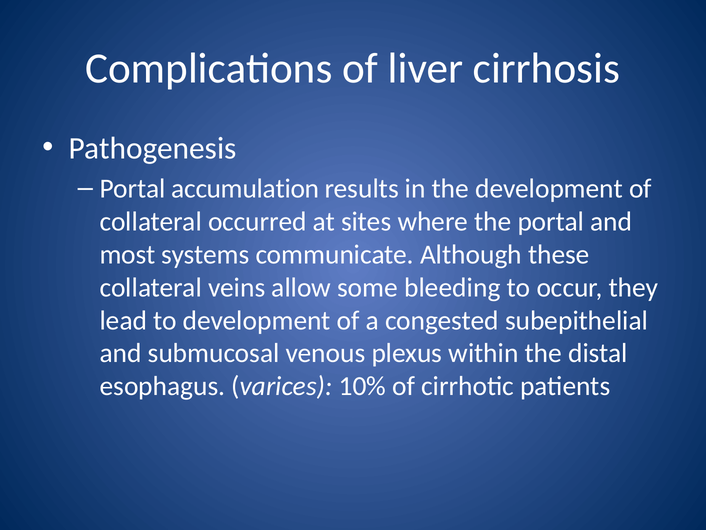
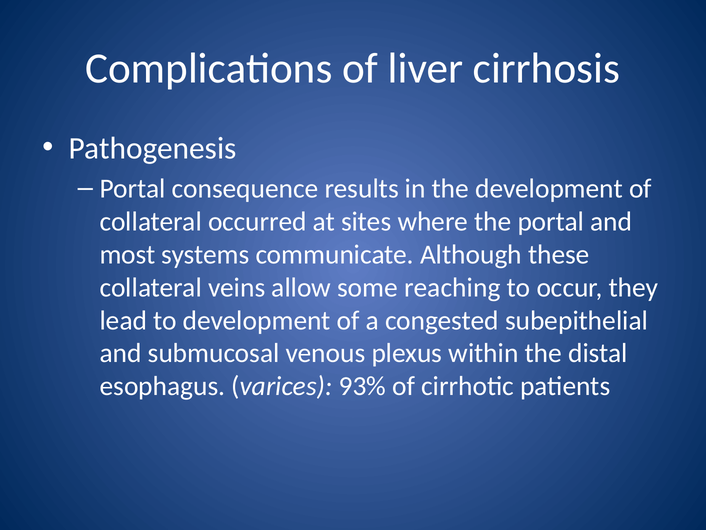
accumulation: accumulation -> consequence (245, 189)
bleeding: bleeding -> reaching (452, 287)
10%: 10% -> 93% (362, 386)
